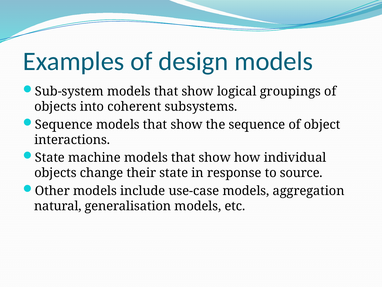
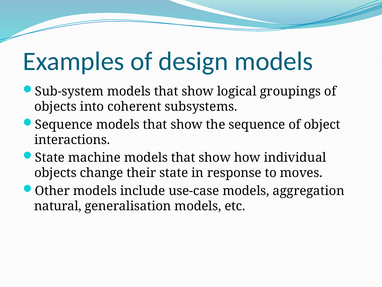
source: source -> moves (301, 173)
